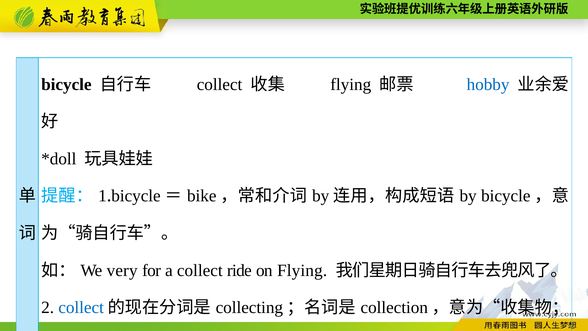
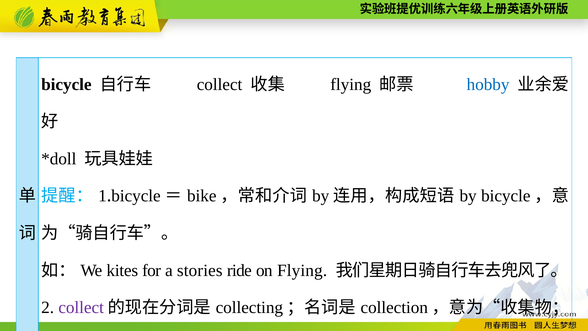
very: very -> kites (122, 270)
a collect: collect -> stories (200, 270)
collect colour: blue -> purple (81, 307)
